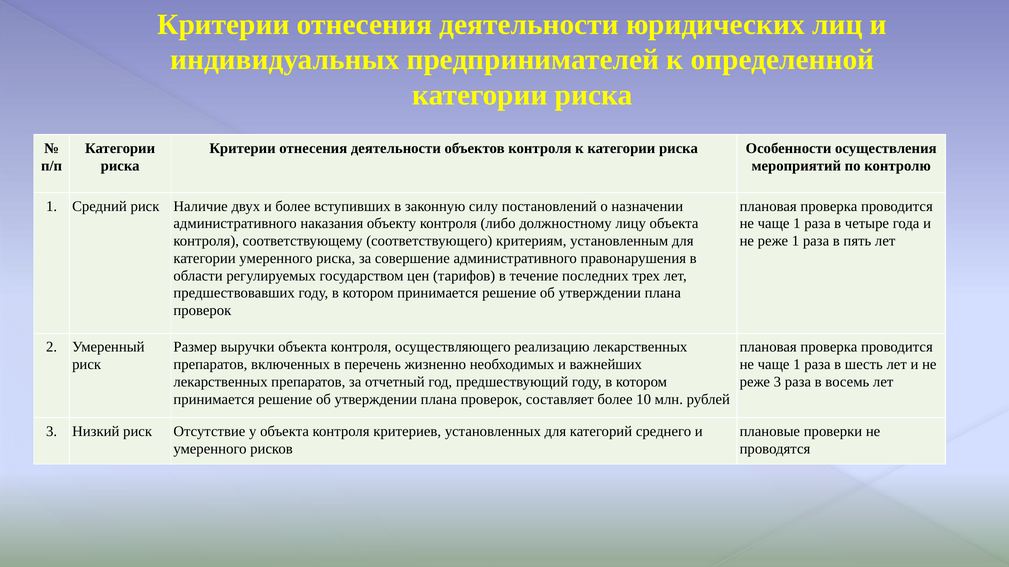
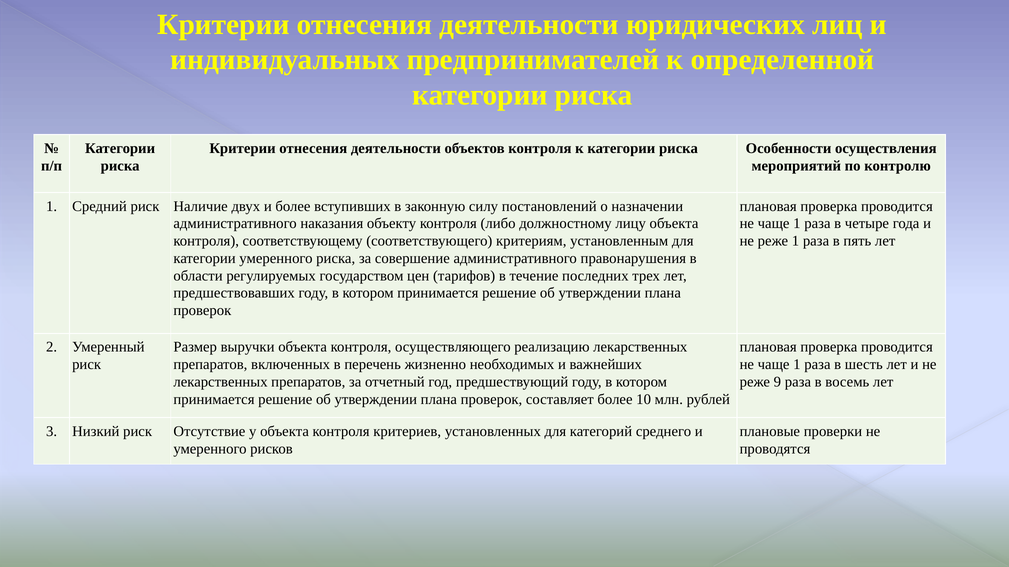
реже 3: 3 -> 9 (777, 382)
